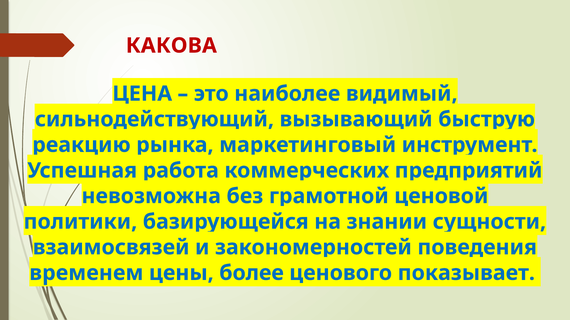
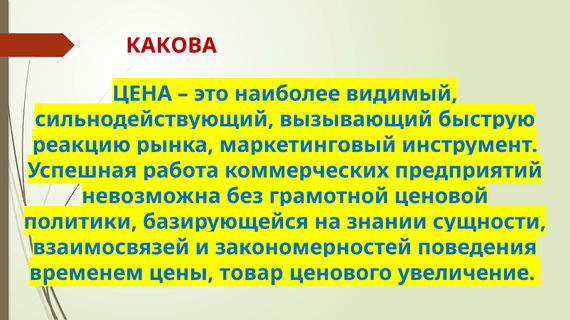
более: более -> товар (251, 273)
показывает: показывает -> увеличение (466, 273)
